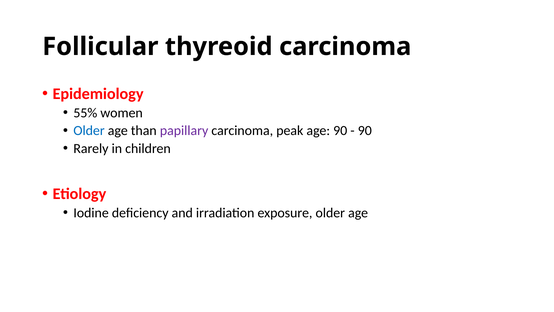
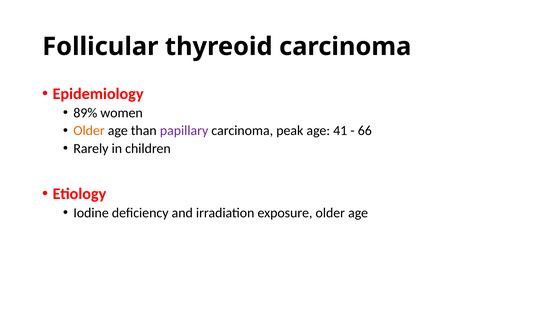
55%: 55% -> 89% (85, 113)
Older colour: blue -> orange (89, 131)
age 90: 90 -> 41 (340, 131)
90: 90 -> 66 (365, 131)
